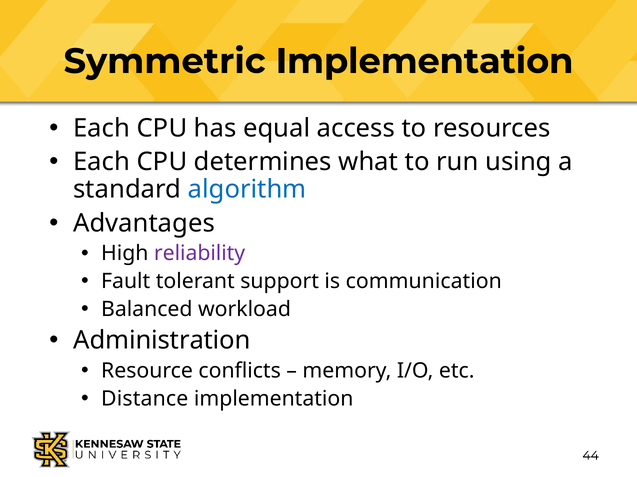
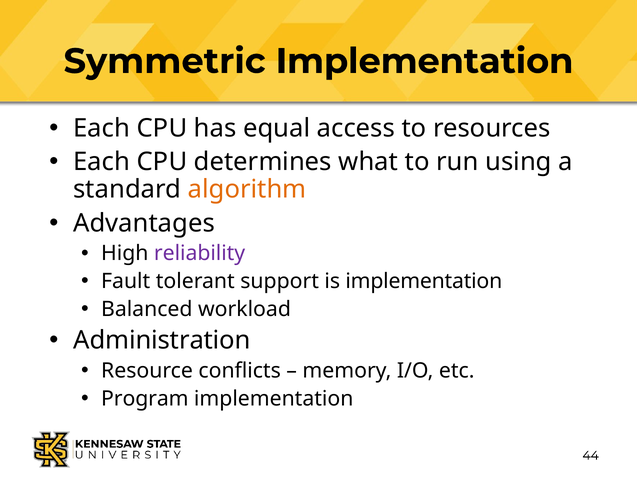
algorithm colour: blue -> orange (247, 190)
is communication: communication -> implementation (424, 282)
Distance: Distance -> Program (145, 399)
